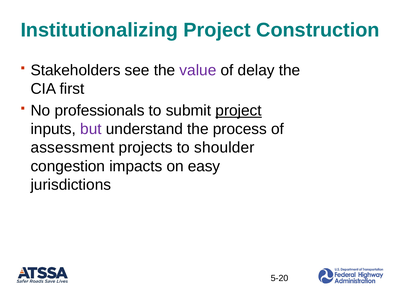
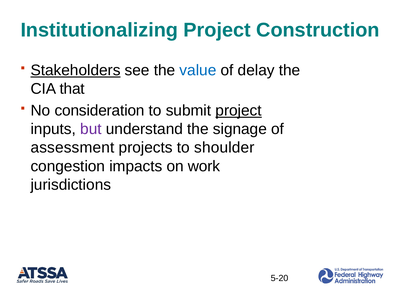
Stakeholders underline: none -> present (76, 70)
value colour: purple -> blue (198, 70)
first: first -> that (72, 89)
professionals: professionals -> consideration (100, 110)
process: process -> signage (240, 129)
easy: easy -> work (204, 166)
